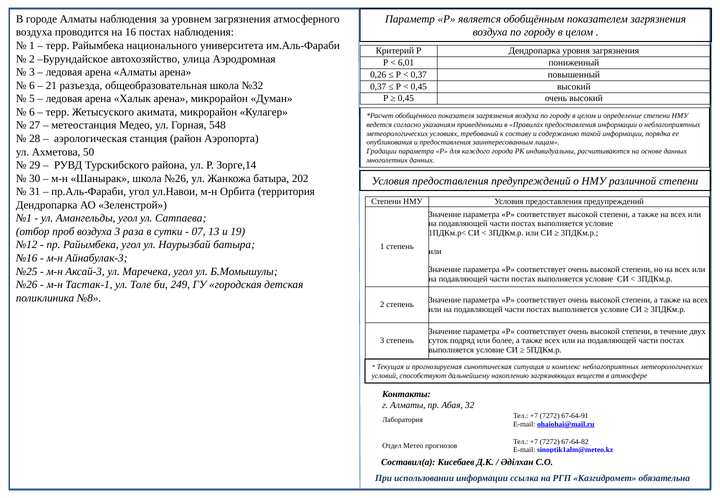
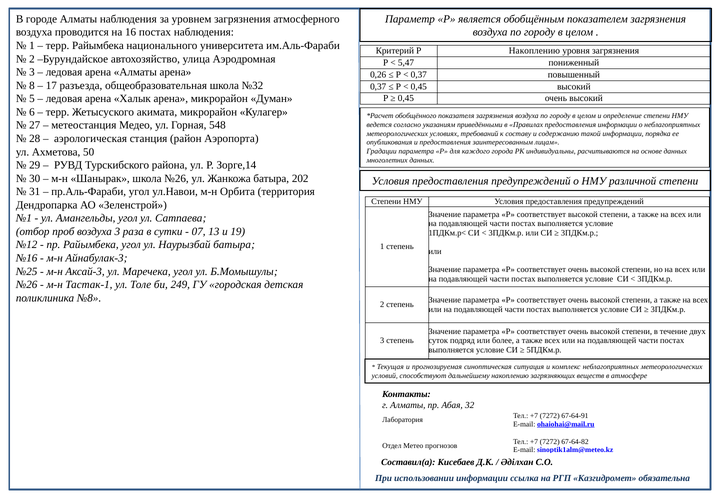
Р Дендропарка: Дендропарка -> Накоплению (534, 51)
6,01: 6,01 -> 5,47 (406, 63)
6: 6 -> 8 (32, 86)
21: 21 -> 17 (51, 86)
